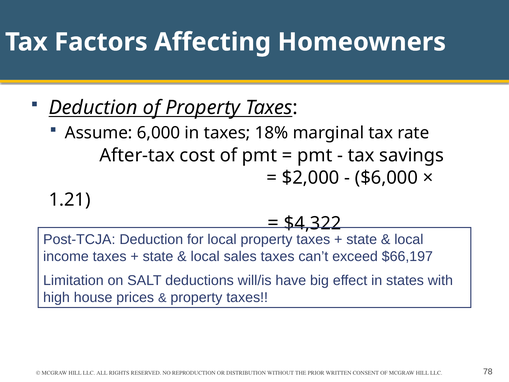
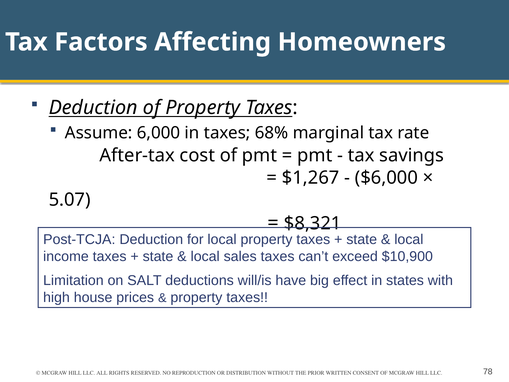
18%: 18% -> 68% (272, 133)
$2,000: $2,000 -> $1,267 (311, 178)
1.21: 1.21 -> 5.07 (70, 200)
$4,322: $4,322 -> $8,321 (313, 223)
$66,197: $66,197 -> $10,900 (407, 256)
